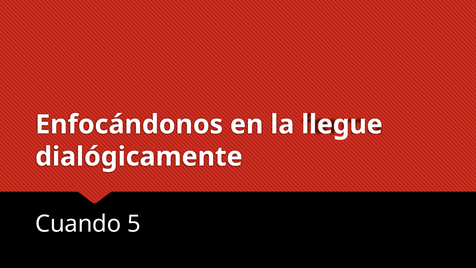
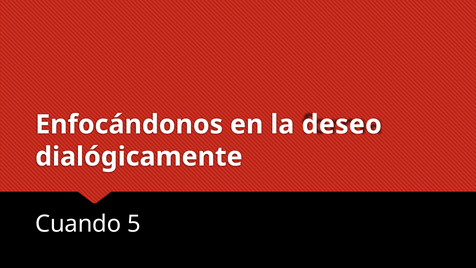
llegue: llegue -> deseo (342, 124)
